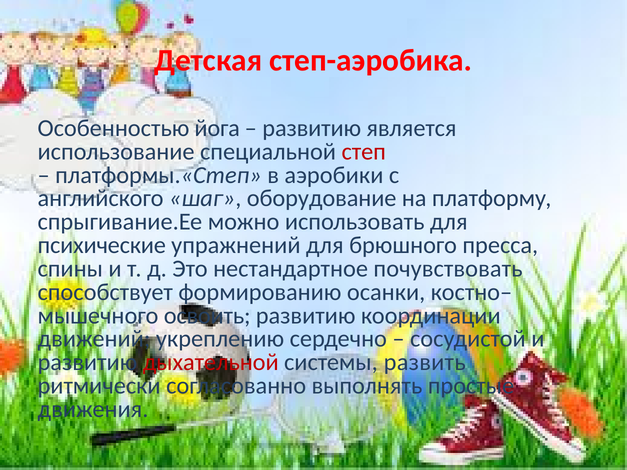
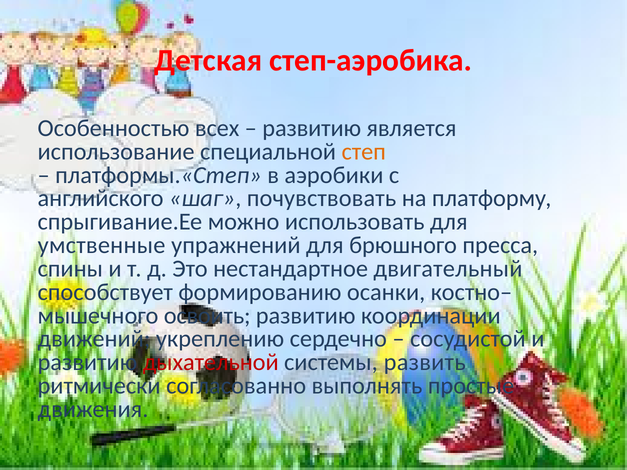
йога: йога -> всех (217, 128)
степ colour: red -> orange (364, 152)
оборудование: оборудование -> почувствовать (322, 199)
психические: психические -> умственные (102, 245)
почувствовать: почувствовать -> двигательный (448, 269)
